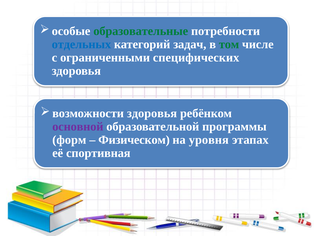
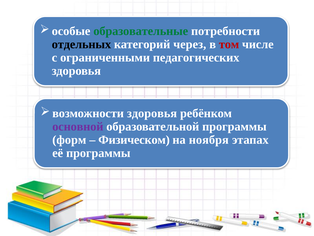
отдельных colour: blue -> black (81, 44)
задач: задач -> через (190, 44)
том colour: green -> red (229, 44)
специфических: специфических -> педагогических (196, 58)
уровня: уровня -> ноября (209, 139)
её спортивная: спортивная -> программы (98, 153)
